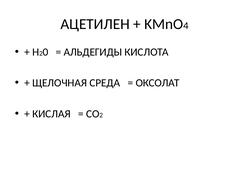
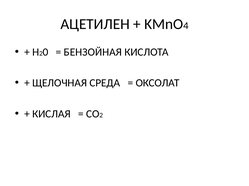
АЛЬДЕГИДЫ: АЛЬДЕГИДЫ -> БЕНЗОЙНАЯ (93, 52)
